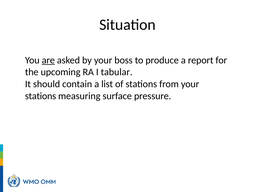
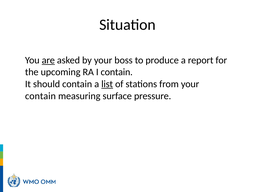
I tabular: tabular -> contain (117, 72)
list underline: none -> present (107, 84)
stations: stations -> contain (40, 96)
